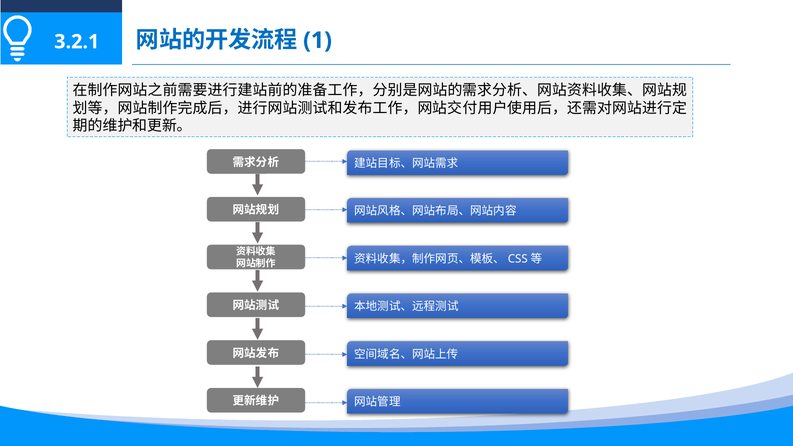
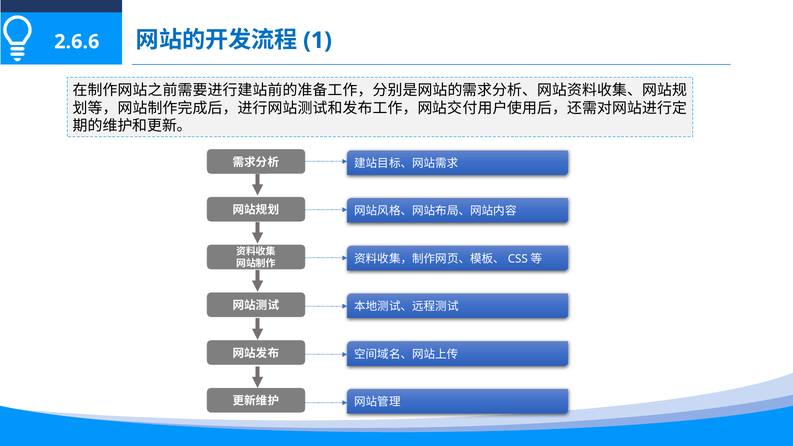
3.2.1: 3.2.1 -> 2.6.6 (77, 42)
